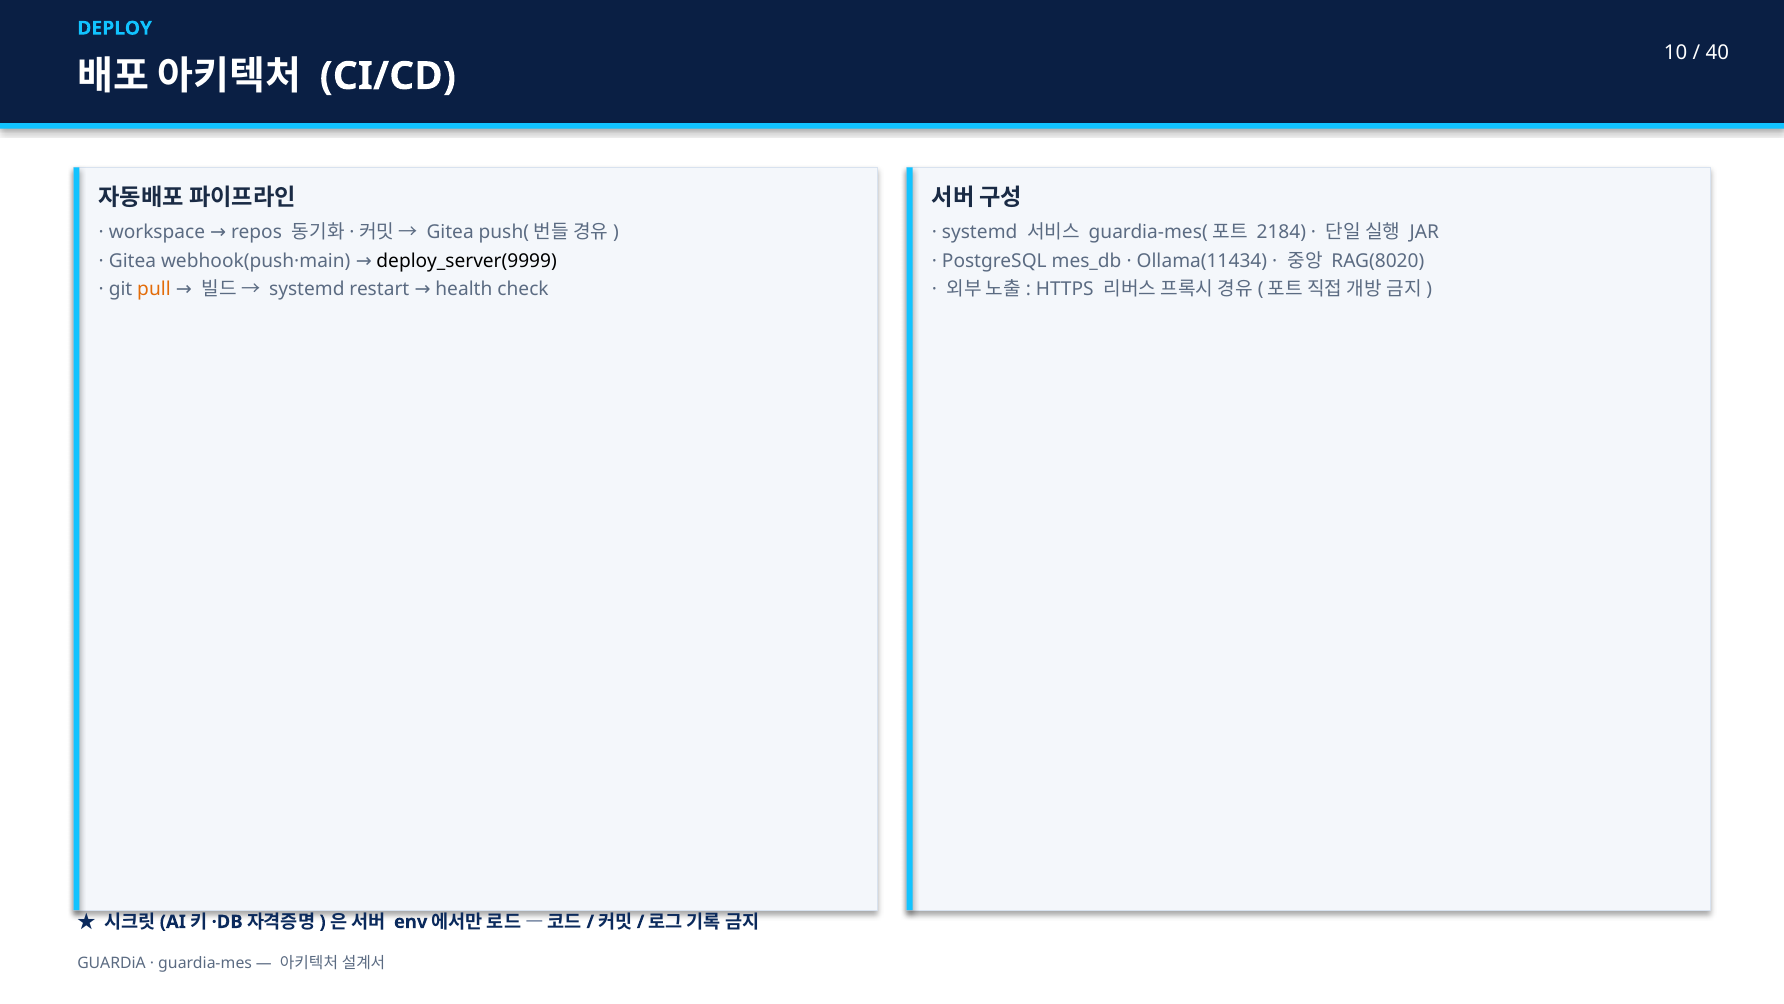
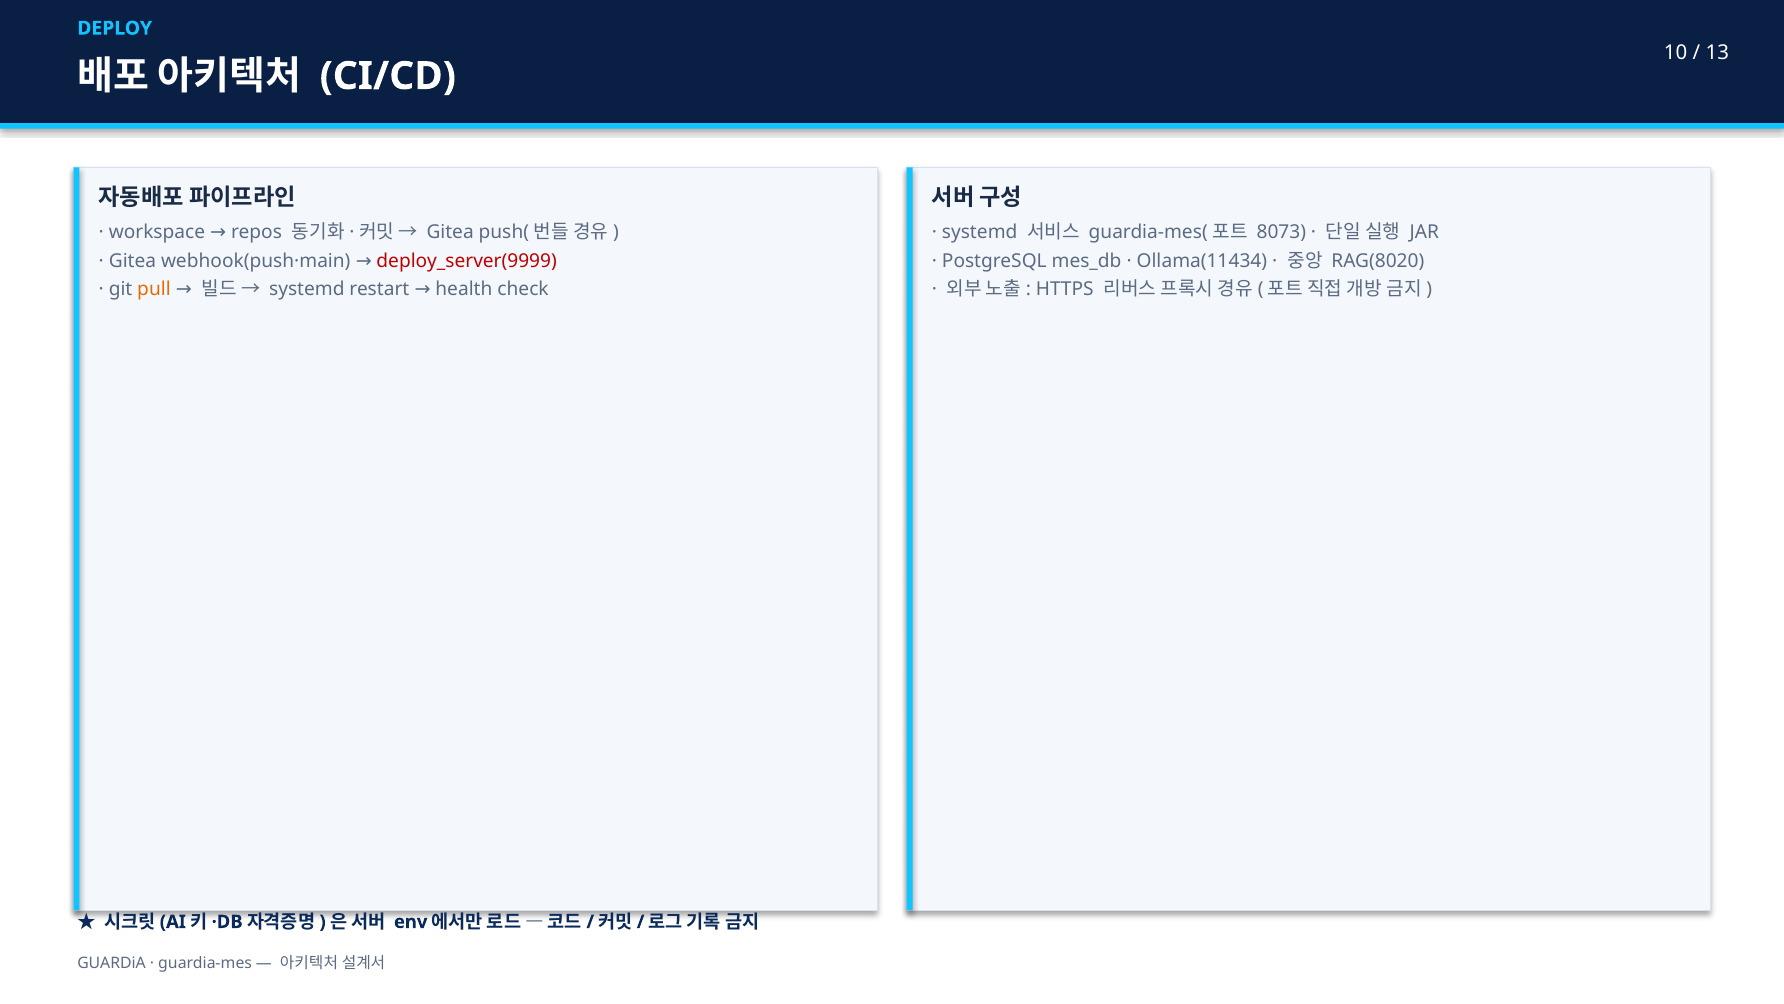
40: 40 -> 13 (1717, 53)
2184: 2184 -> 8073 (1281, 232)
deploy_server(9999 colour: black -> red (467, 261)
